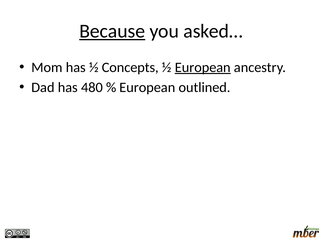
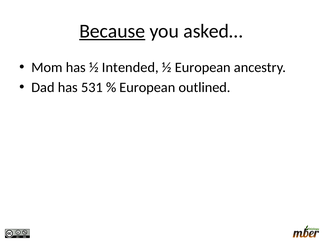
Concepts: Concepts -> Intended (130, 68)
European underline: present -> none (203, 68)
480: 480 -> 531 (92, 88)
